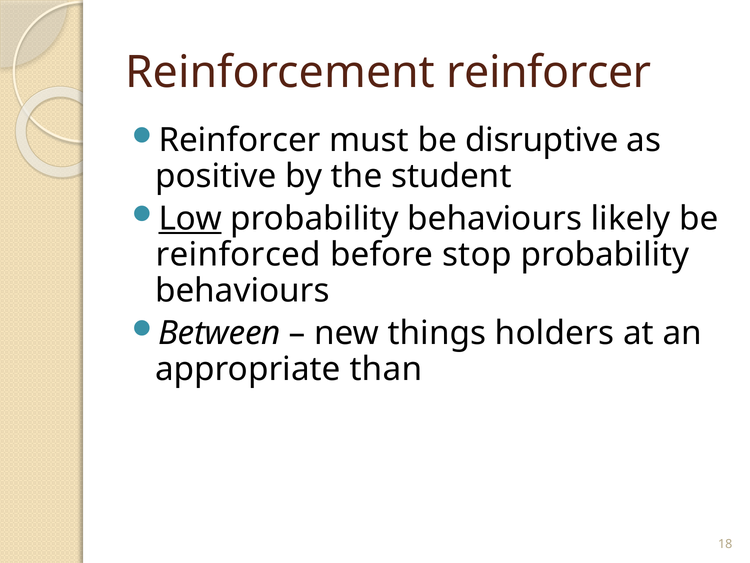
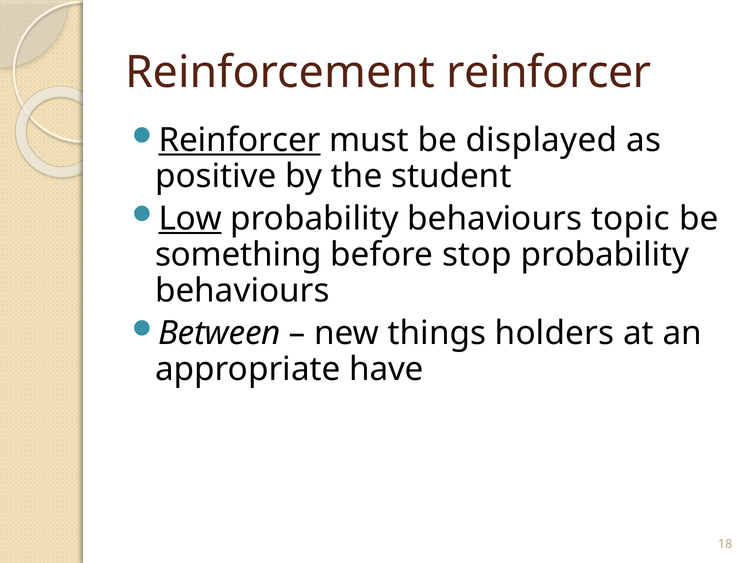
Reinforcer underline: none -> present (240, 140)
disruptive: disruptive -> displayed (542, 140)
likely: likely -> topic (630, 219)
reinforced: reinforced -> something (239, 255)
than: than -> have (386, 369)
